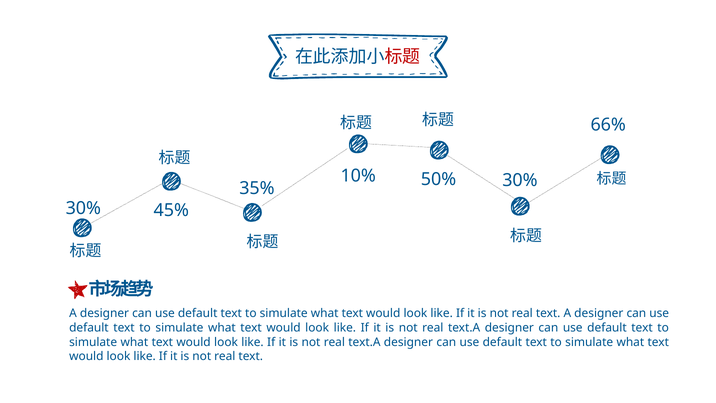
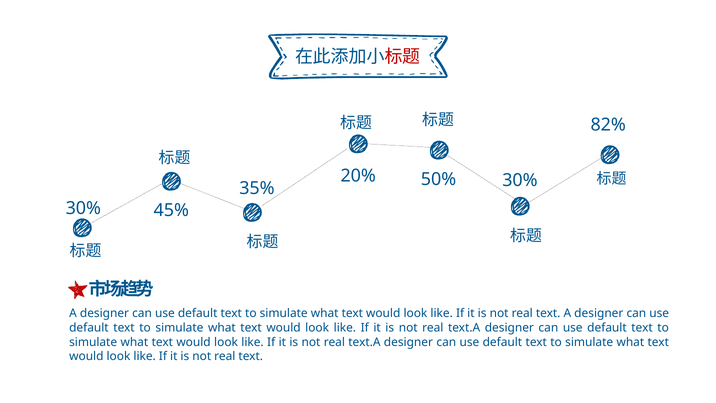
66%: 66% -> 82% (608, 125)
10%: 10% -> 20% (358, 176)
